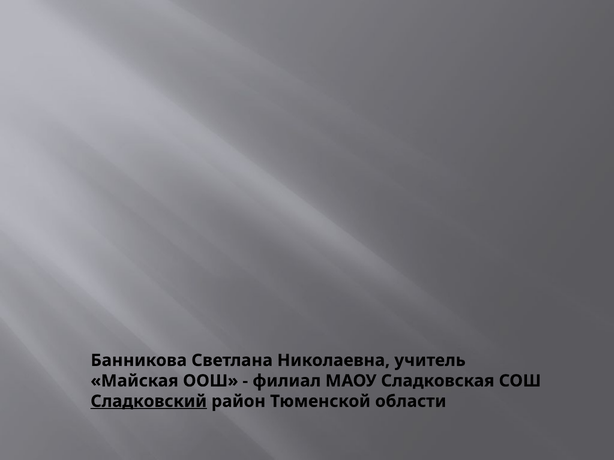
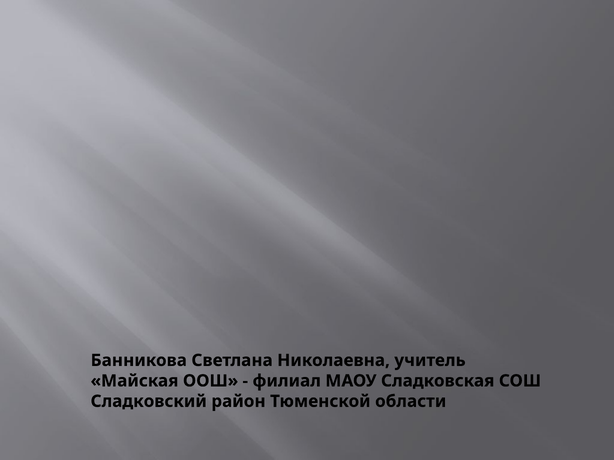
Сладковский underline: present -> none (149, 402)
